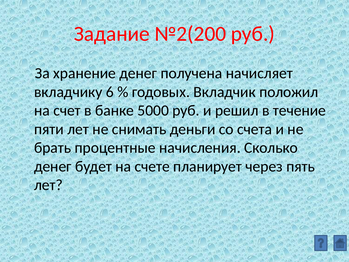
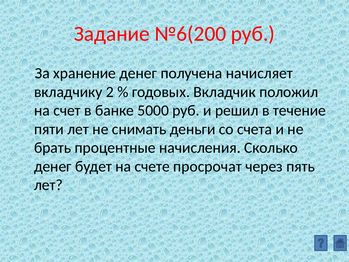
№2(200: №2(200 -> №6(200 (190, 34)
6: 6 -> 2 (110, 92)
планирует: планирует -> просрочат (207, 166)
